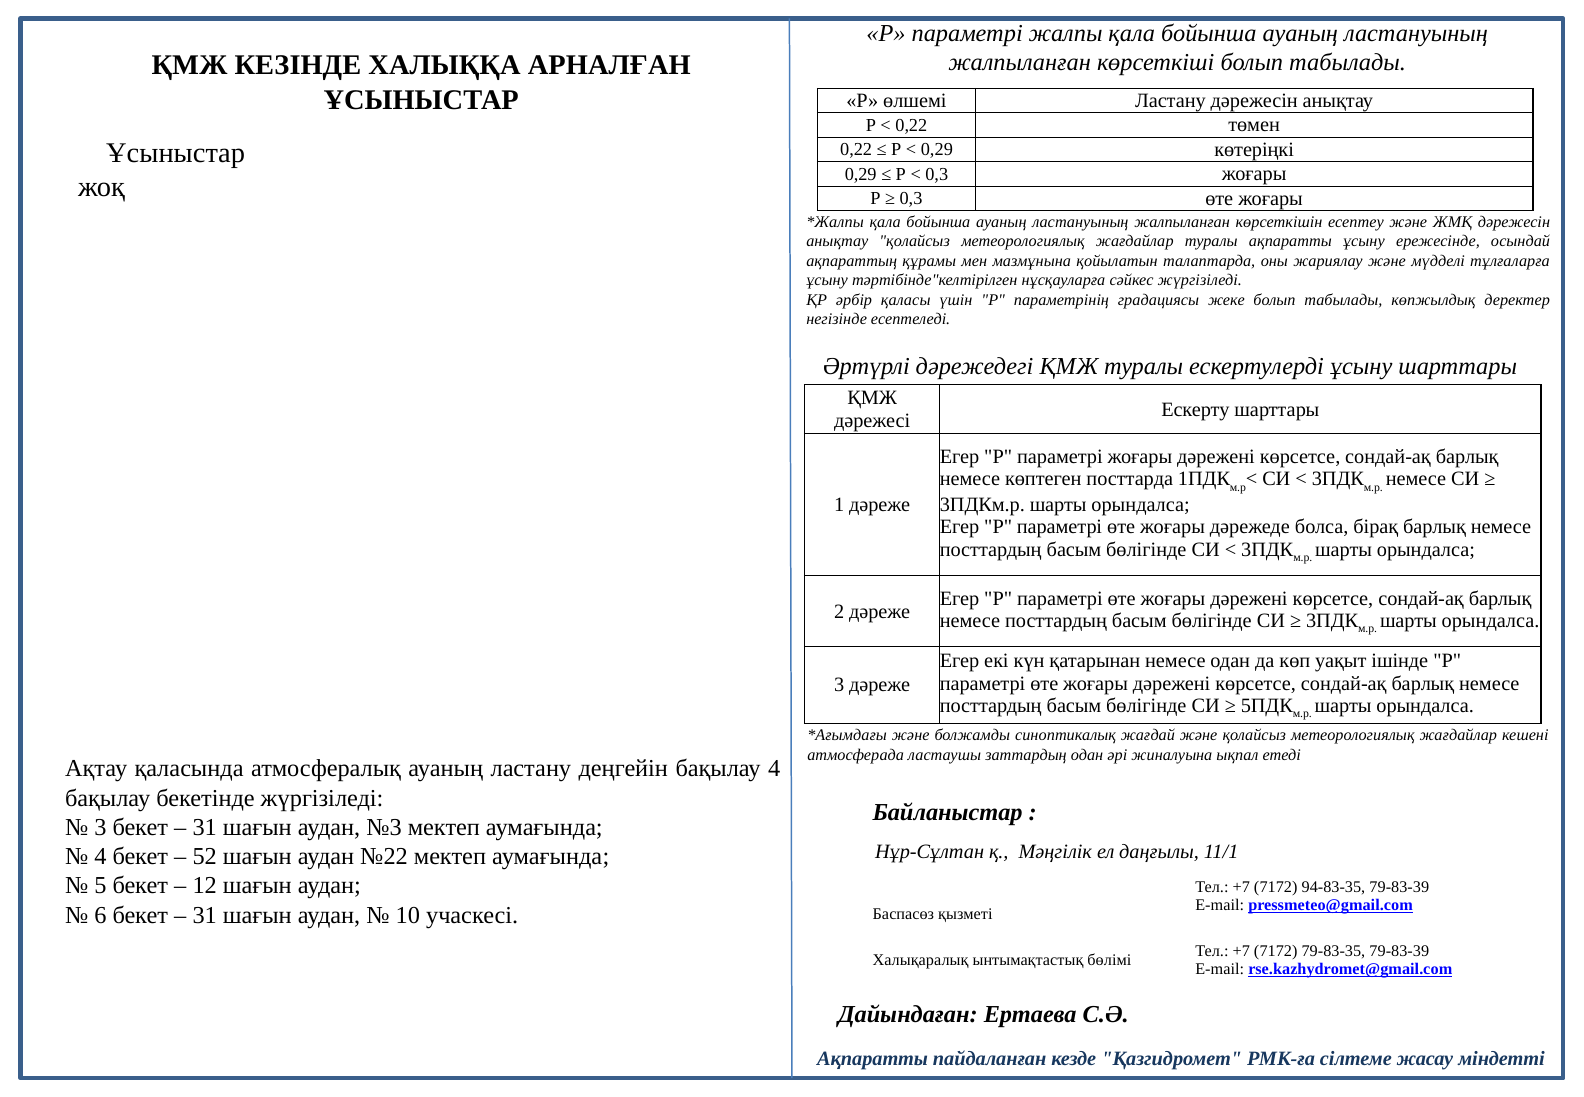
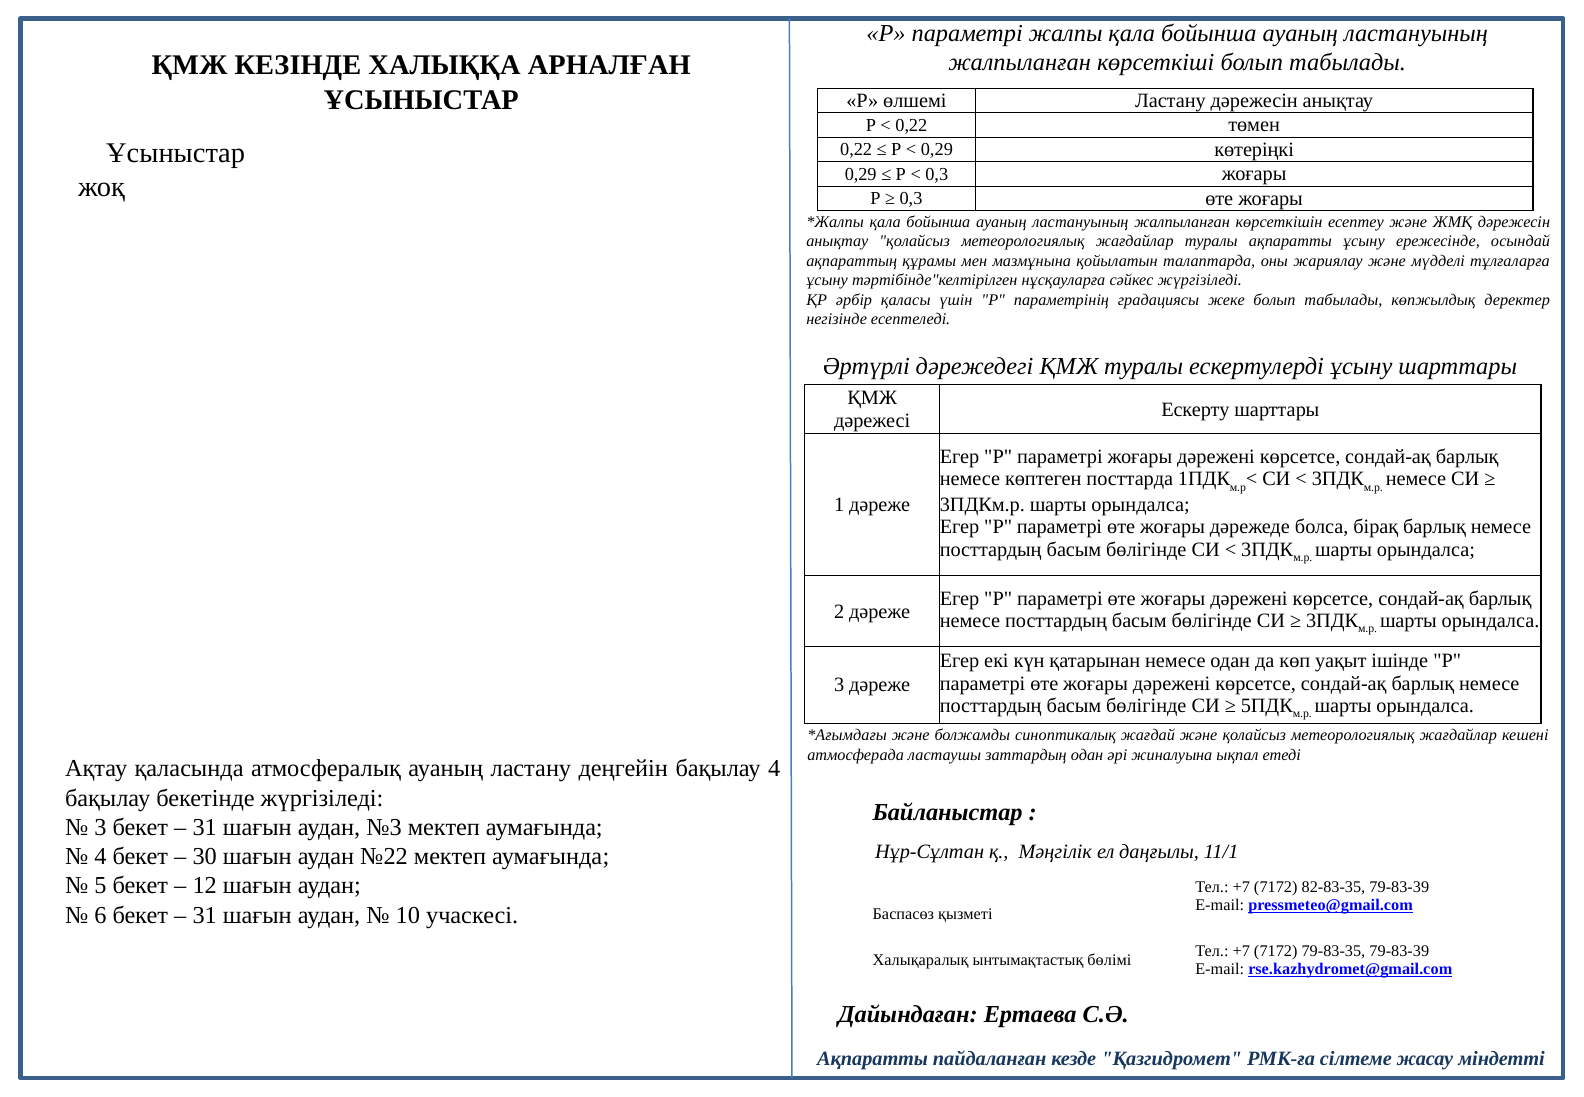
52: 52 -> 30 (205, 856)
94-83-35: 94-83-35 -> 82-83-35 (1333, 887)
